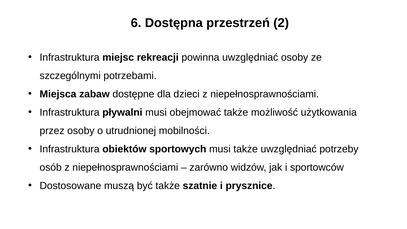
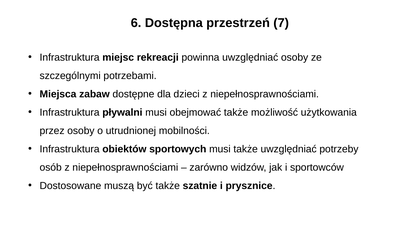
2: 2 -> 7 (281, 23)
